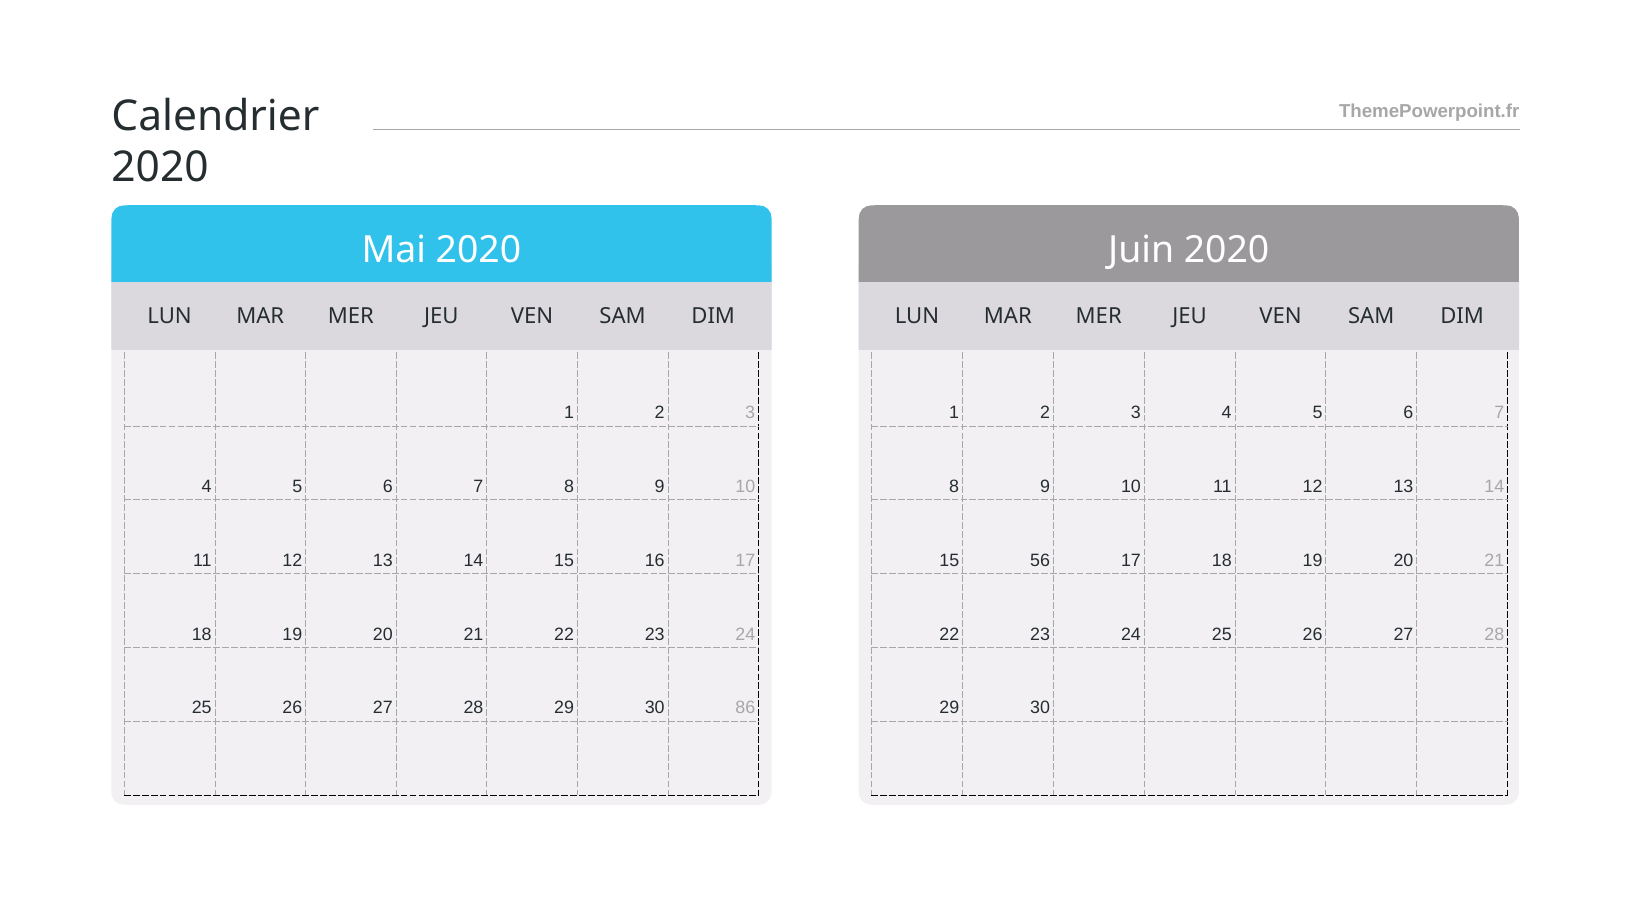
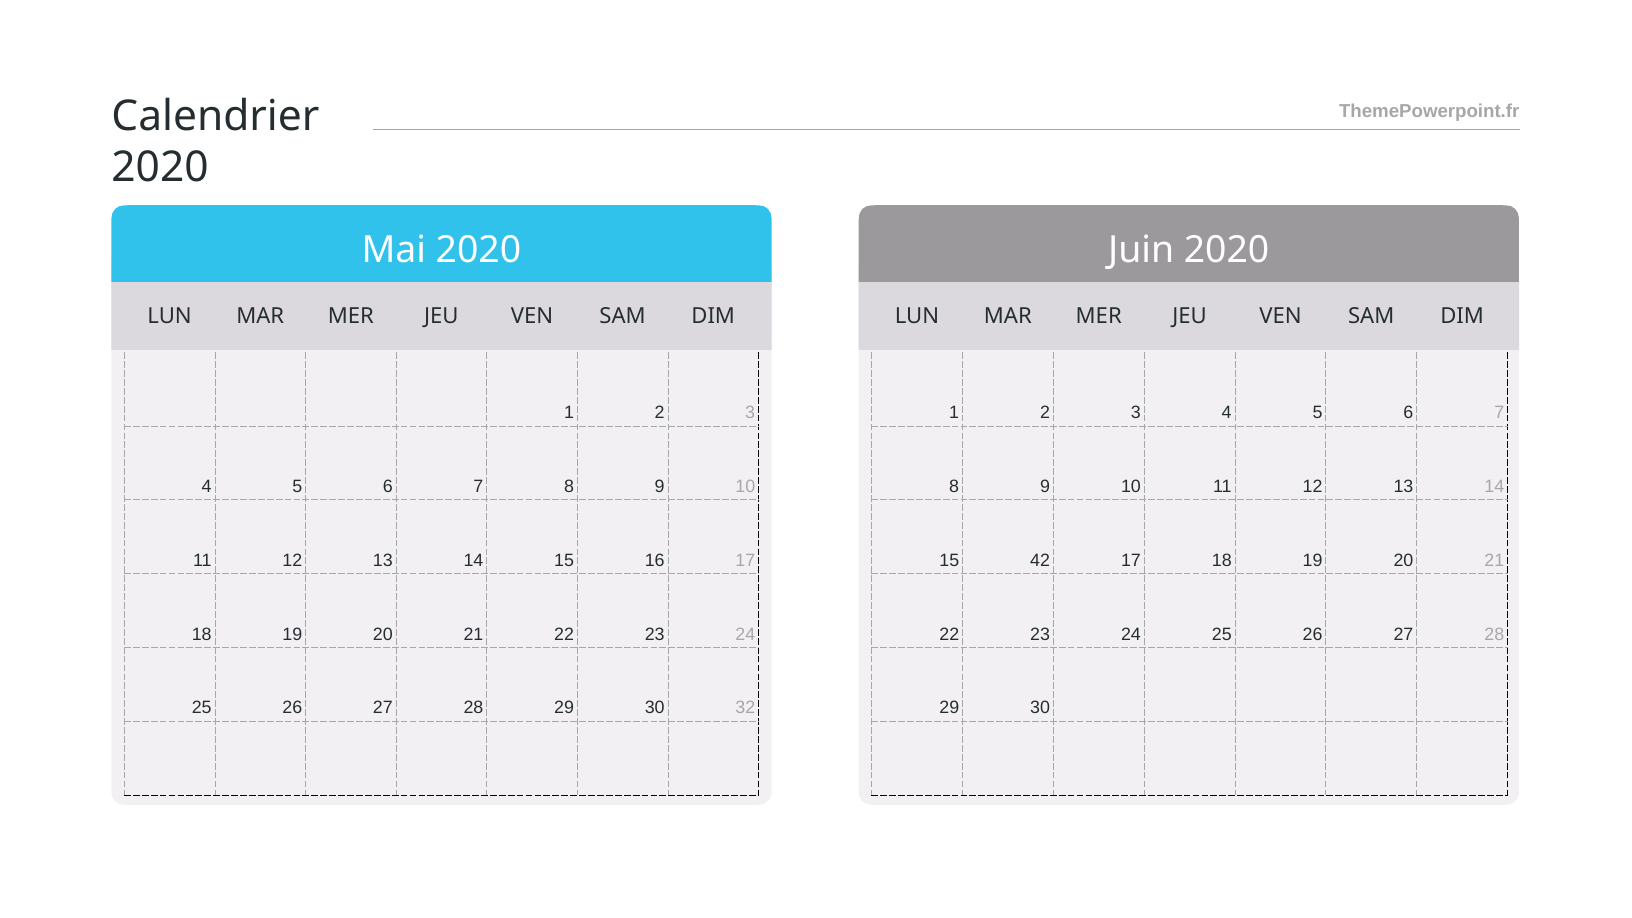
56: 56 -> 42 (1040, 560)
86: 86 -> 32 (745, 708)
